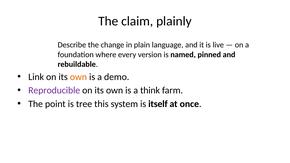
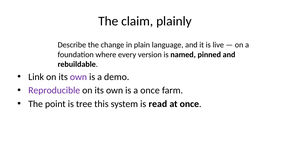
own colour: orange -> purple (78, 77)
a think: think -> once (150, 90)
itself: itself -> read (158, 104)
